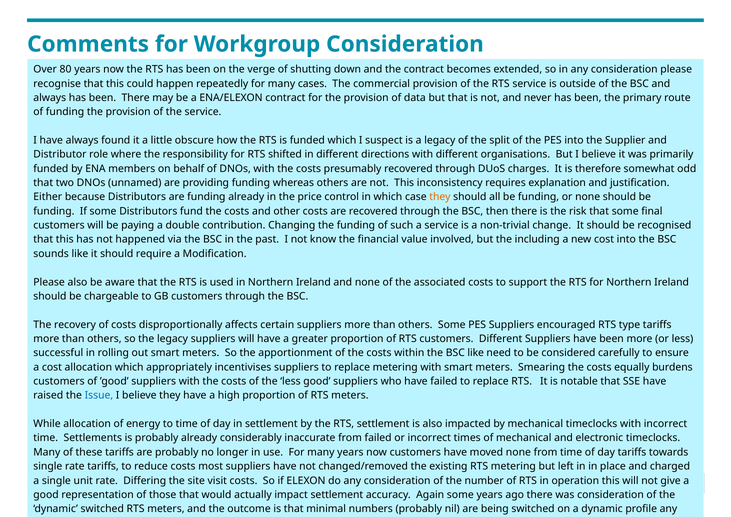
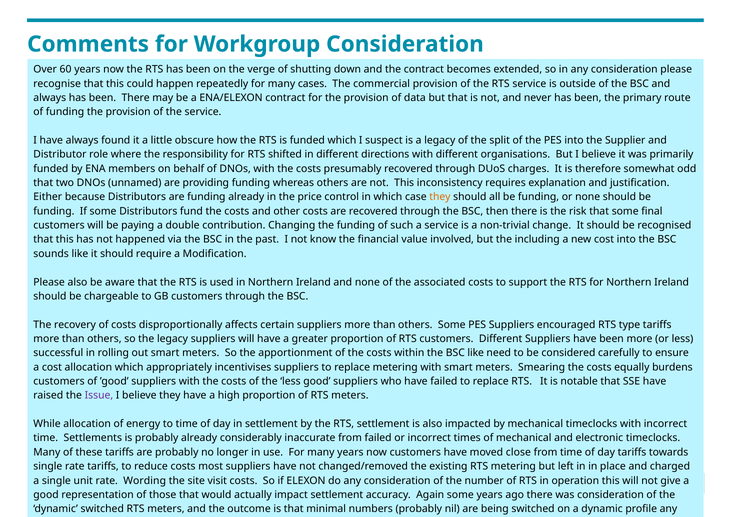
80: 80 -> 60 (66, 69)
Issue colour: blue -> purple (99, 395)
moved none: none -> close (518, 452)
Differing: Differing -> Wording (145, 480)
